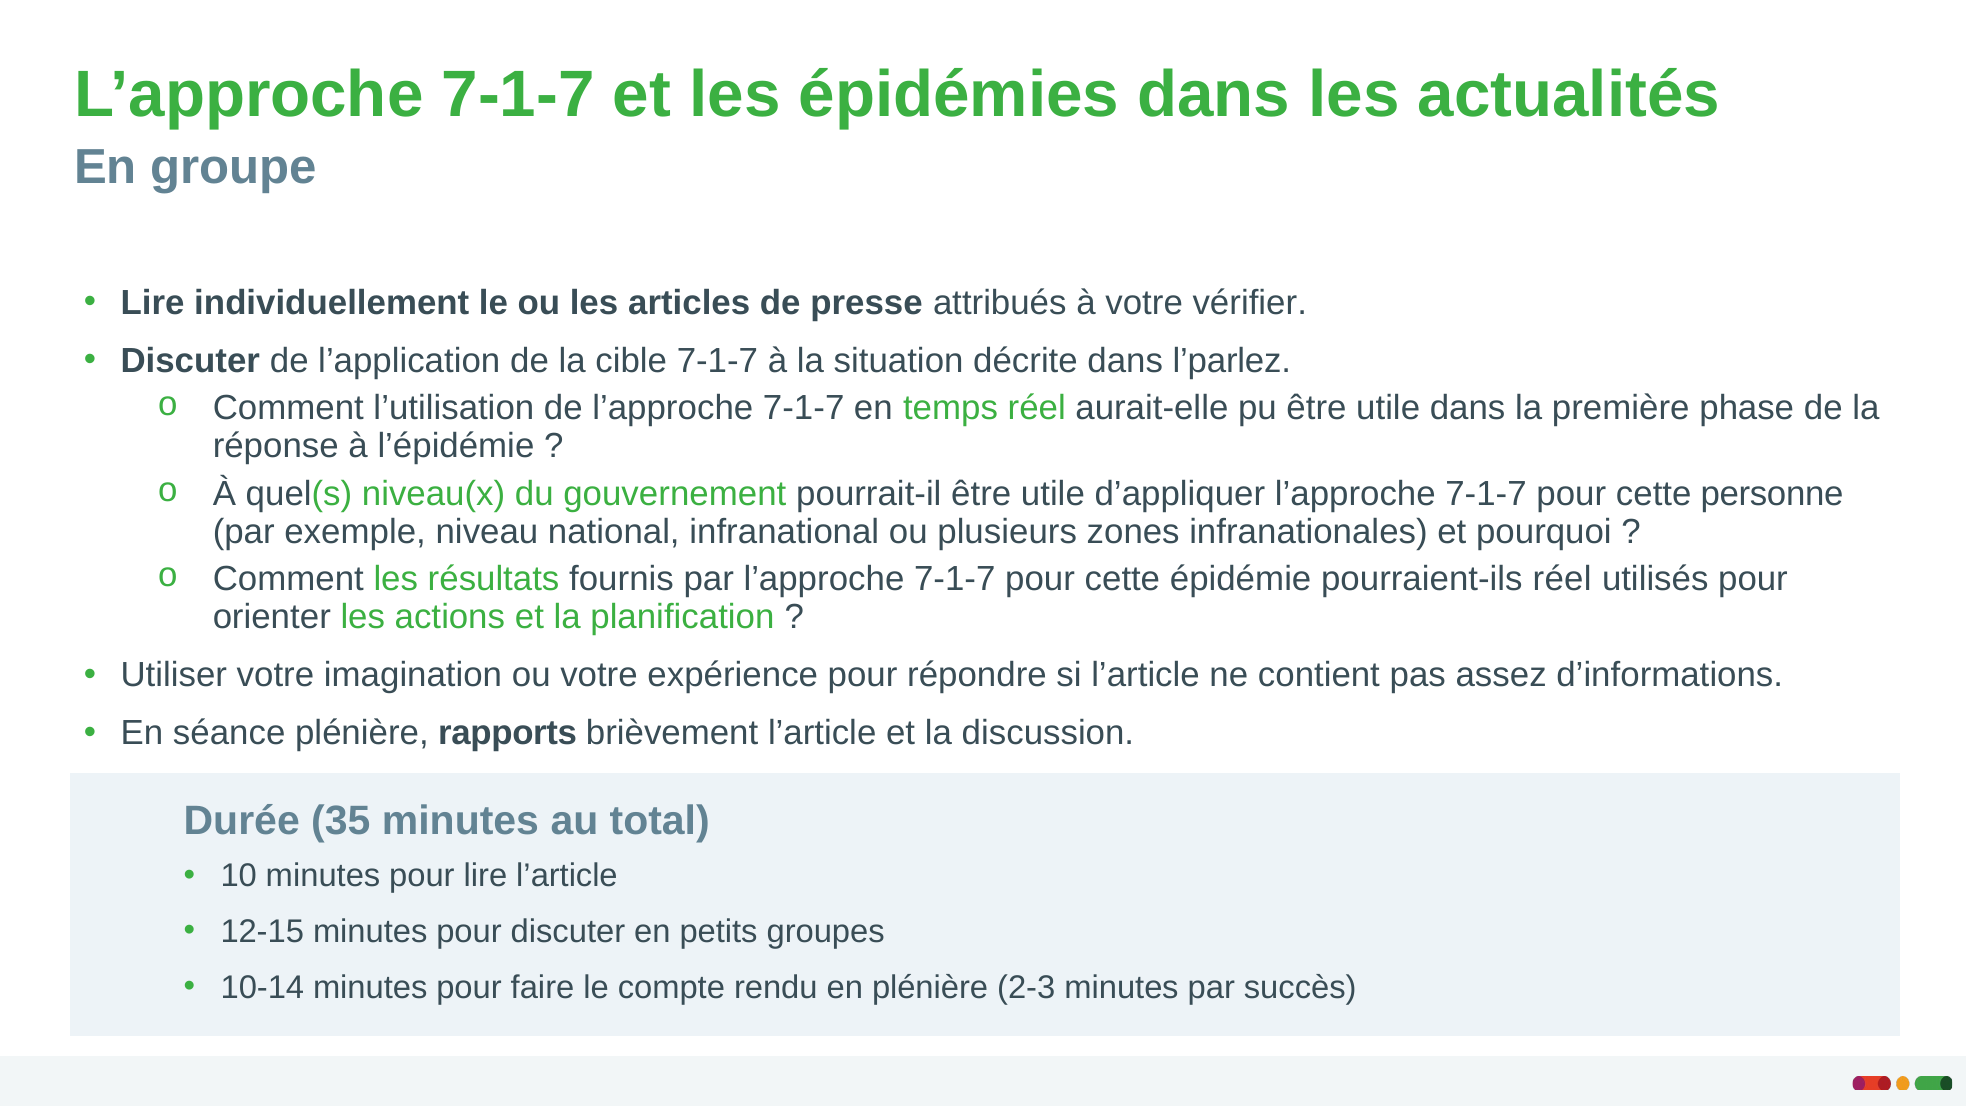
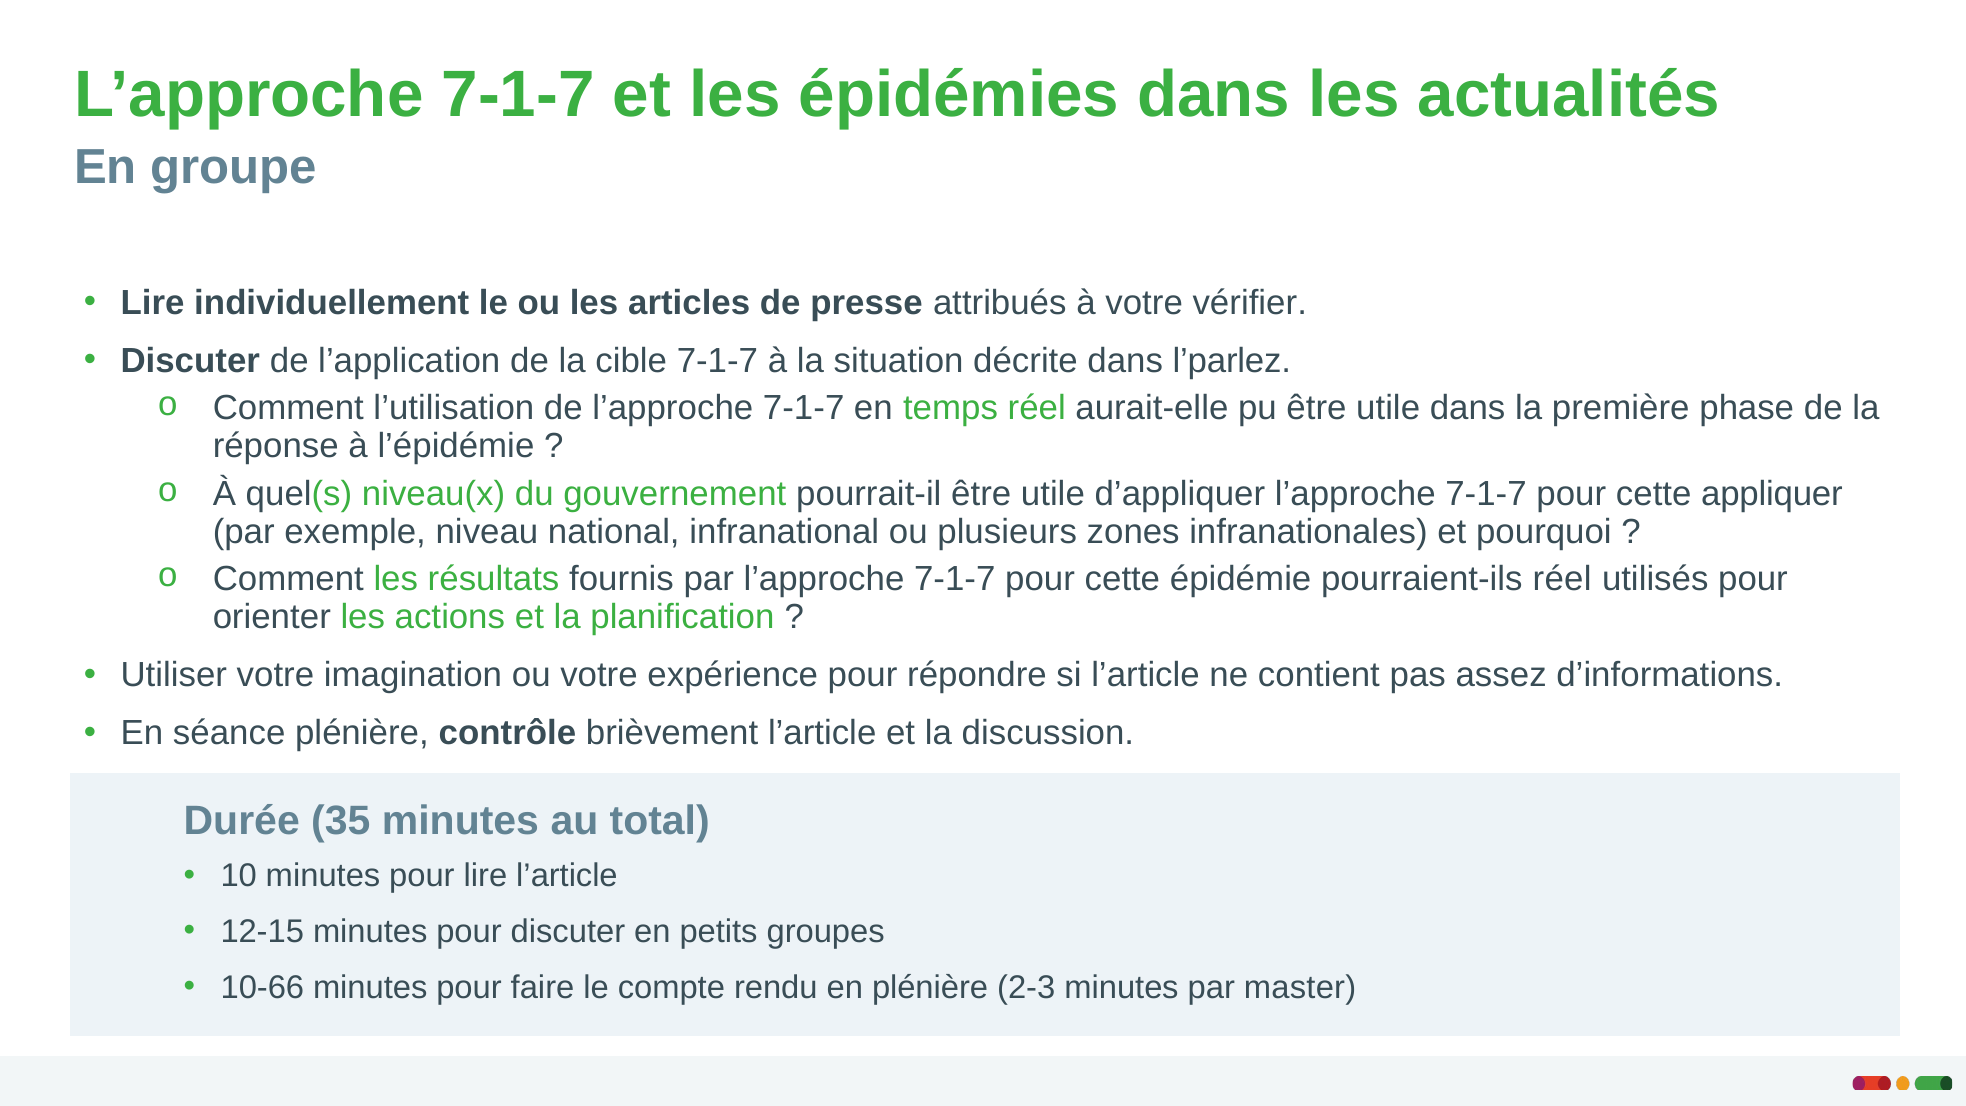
personne: personne -> appliquer (1772, 494)
rapports: rapports -> contrôle (507, 733)
10-14: 10-14 -> 10-66 (262, 987)
succès: succès -> master (1300, 987)
